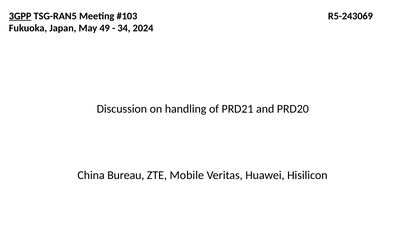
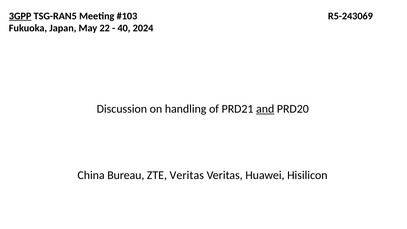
49: 49 -> 22 (105, 28)
34: 34 -> 40 (124, 28)
and underline: none -> present (265, 109)
ZTE Mobile: Mobile -> Veritas (187, 175)
